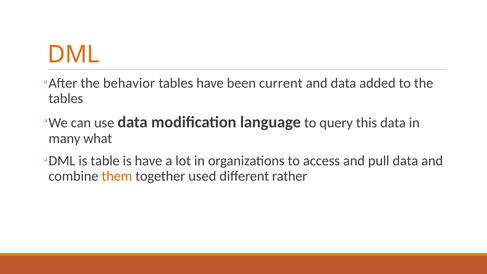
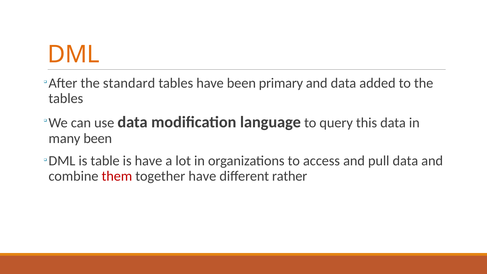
behavior: behavior -> standard (129, 83)
current: current -> primary (281, 83)
many what: what -> been (98, 138)
them colour: orange -> red (117, 176)
together used: used -> have (202, 176)
